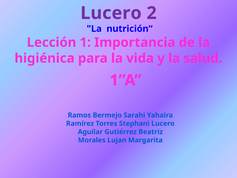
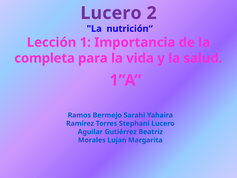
higiénica: higiénica -> completa (45, 58)
